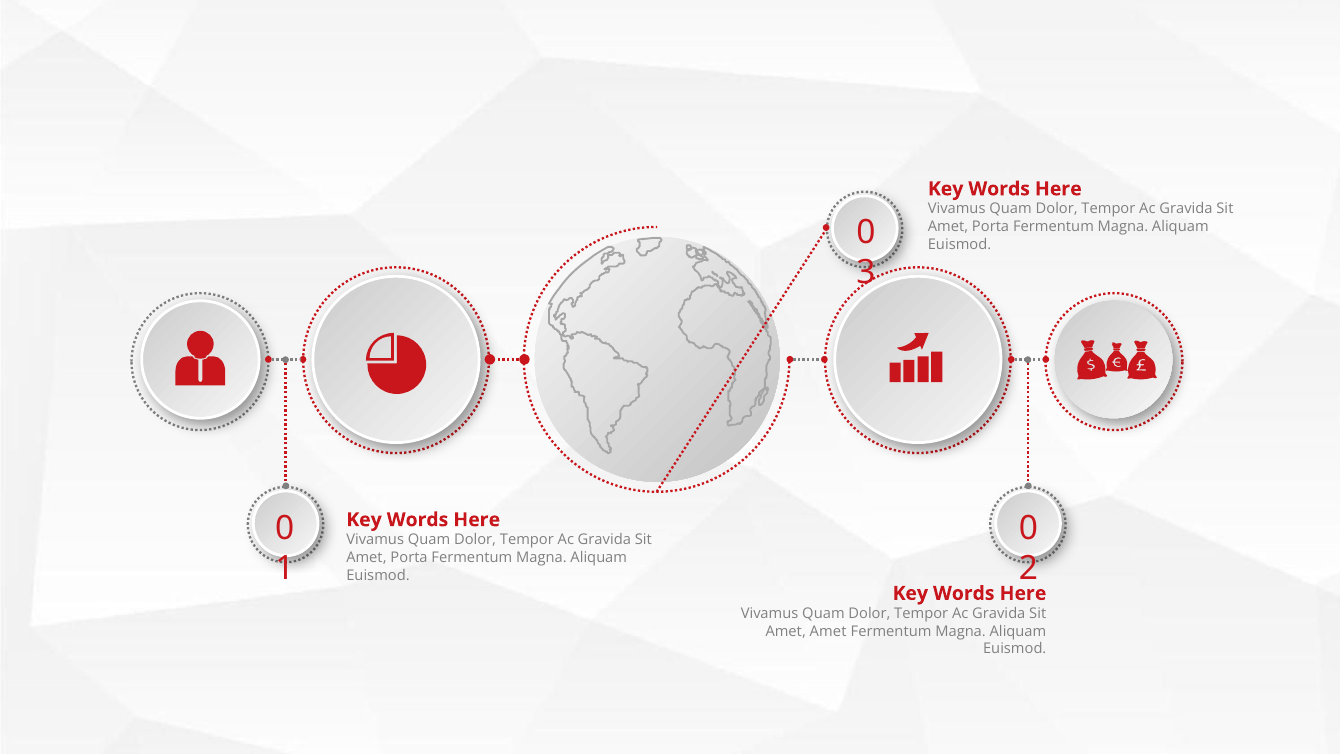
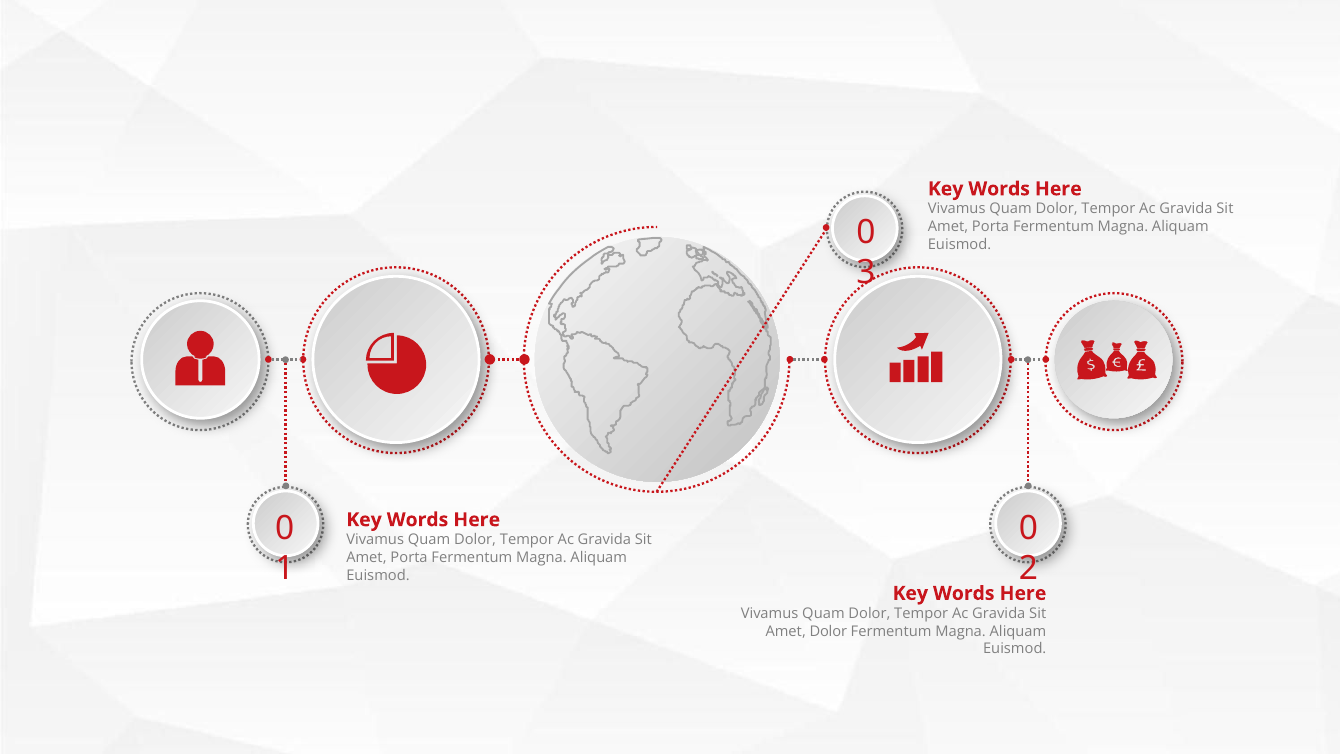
Amet Amet: Amet -> Dolor (828, 631)
